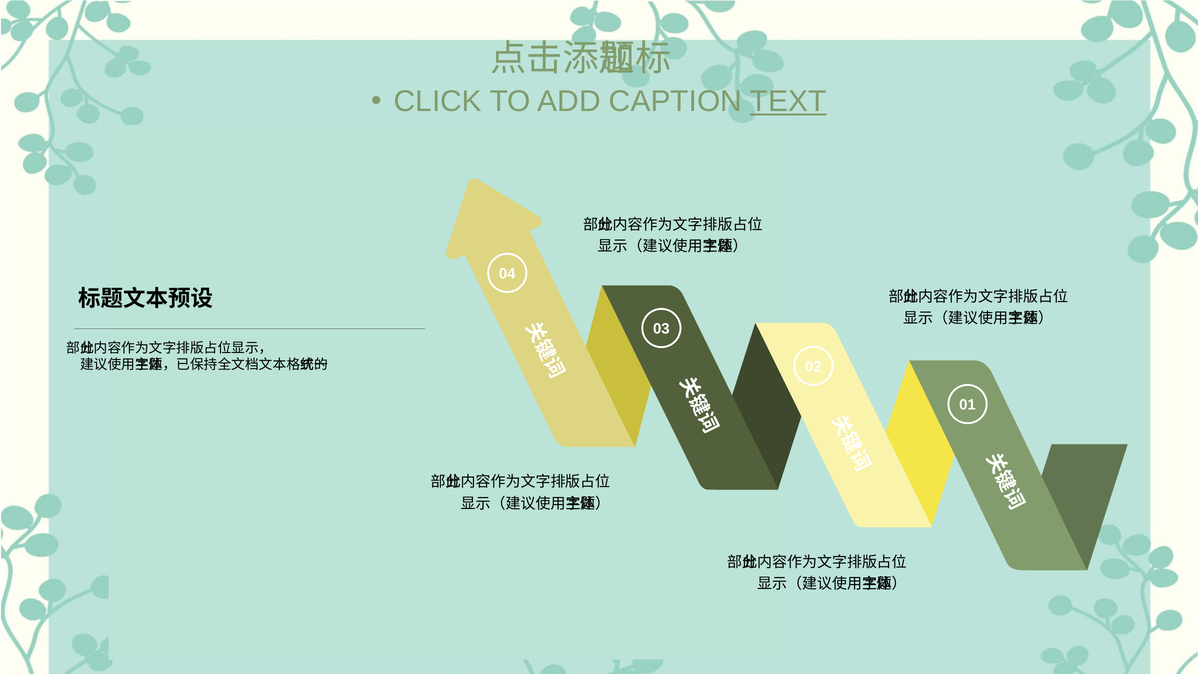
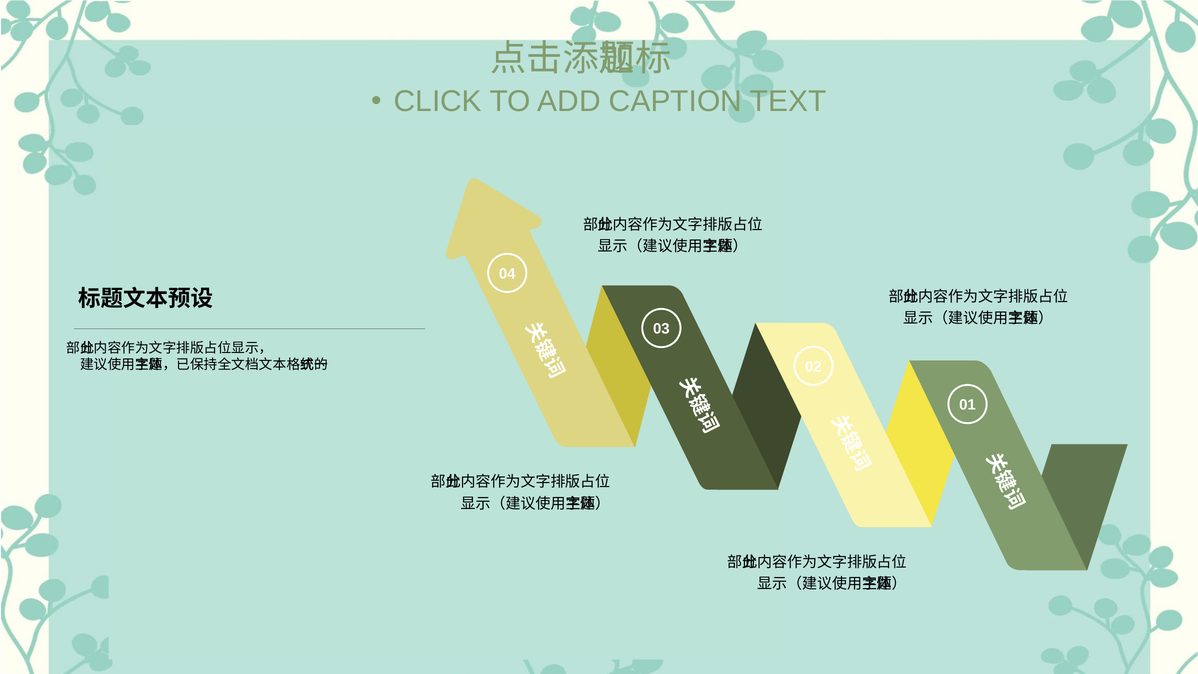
TEXT underline: present -> none (788, 102)
